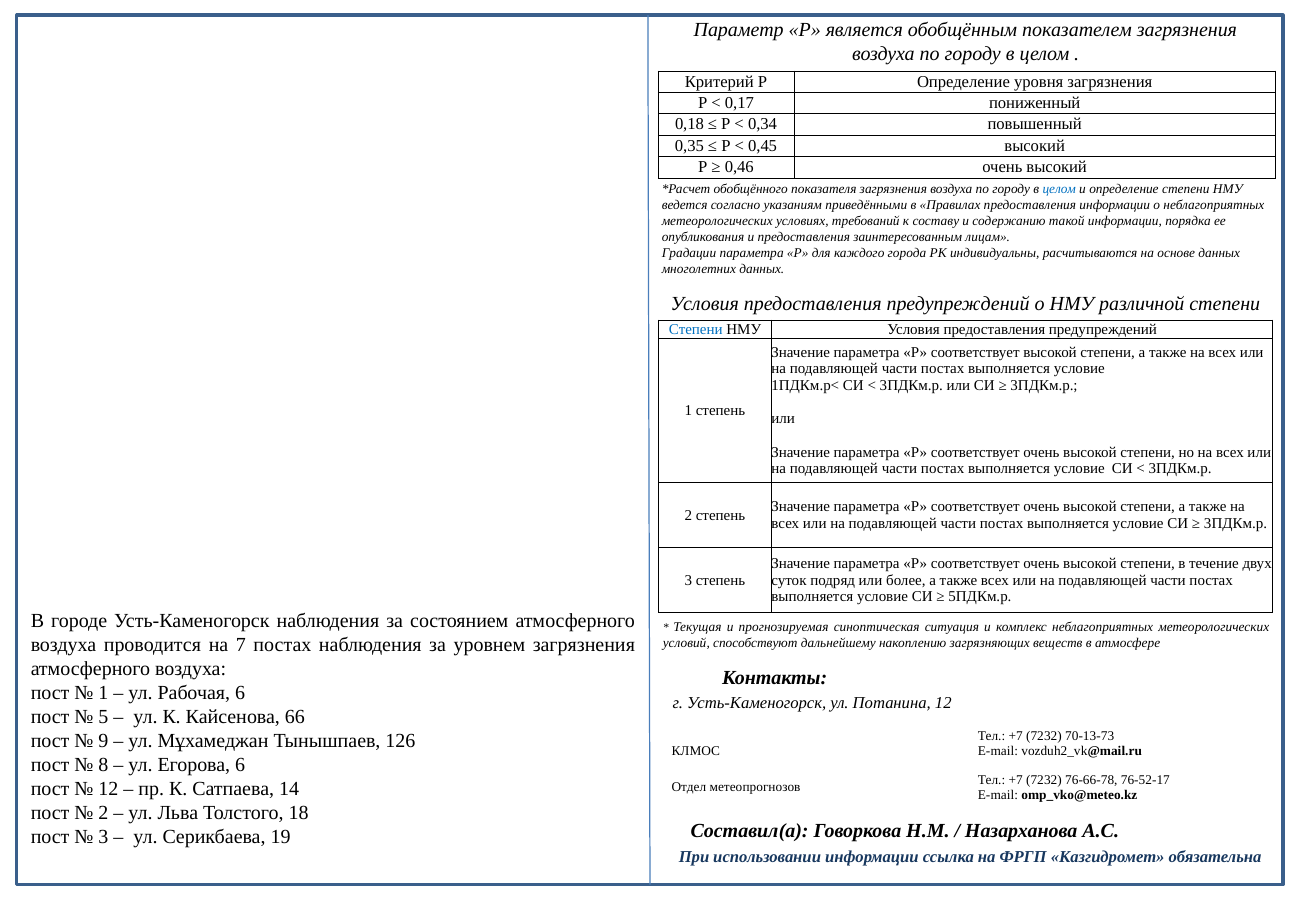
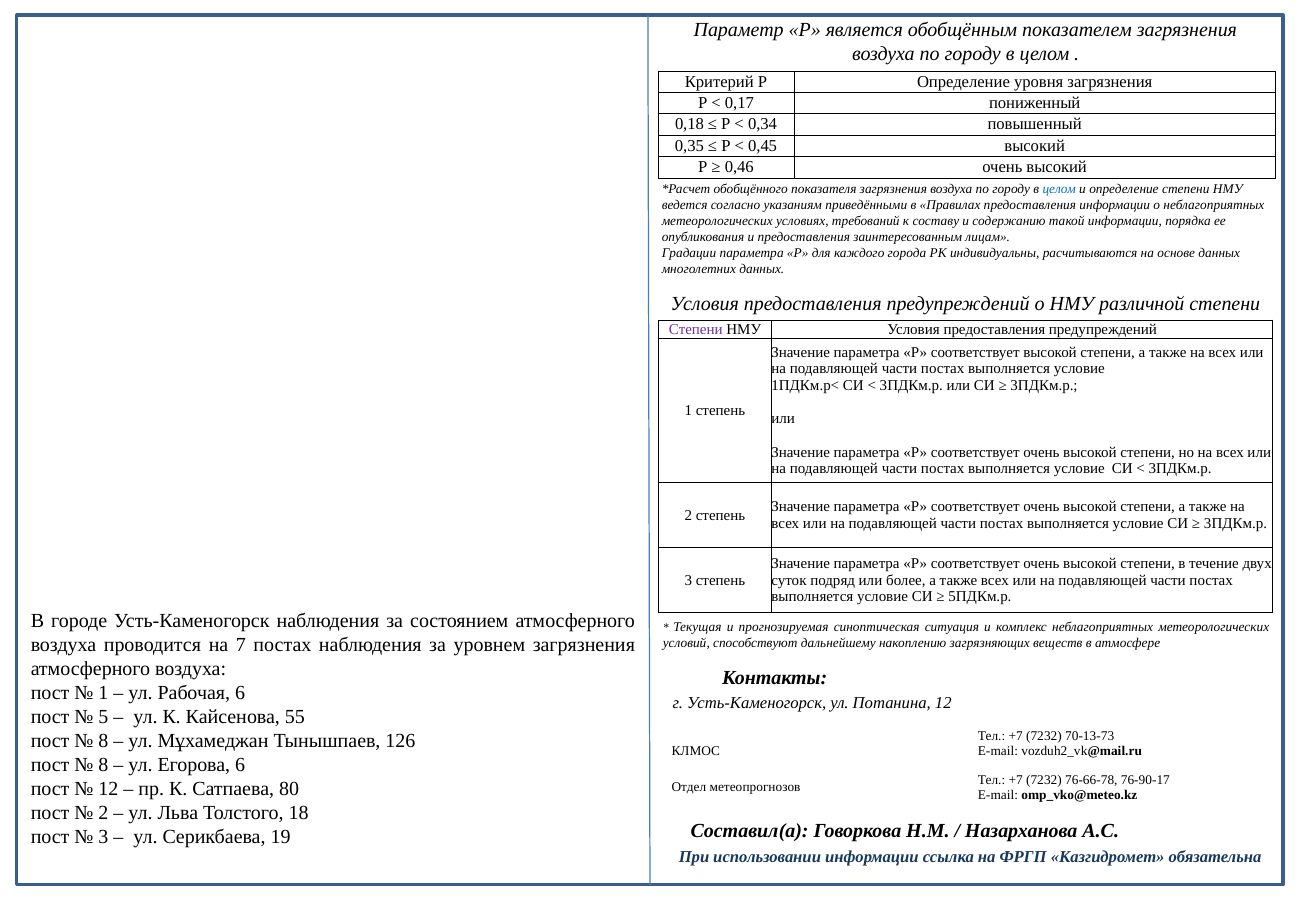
Степени colour: blue -> purple (696, 329)
66: 66 -> 55 (295, 717)
9: 9 -> 8 (103, 741)
76-52-17: 76-52-17 -> 76-90-17 (1145, 780)
14: 14 -> 80 (289, 789)
